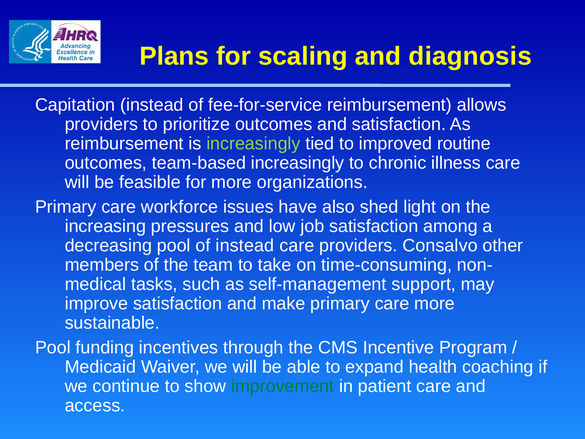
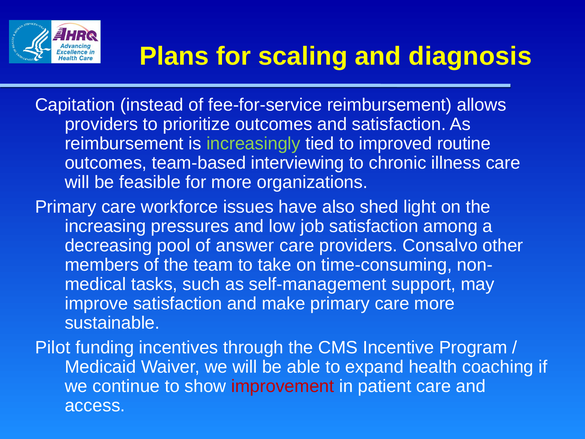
team-based increasingly: increasingly -> interviewing (298, 163)
of instead: instead -> answer (245, 245)
Pool: Pool -> Pilot (53, 347)
improvement colour: green -> red (283, 386)
